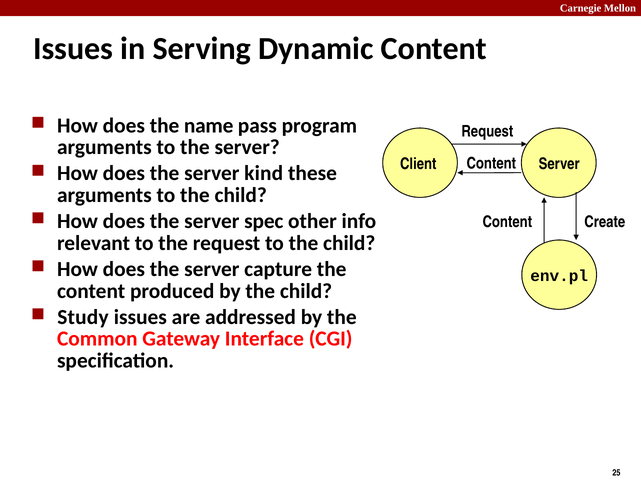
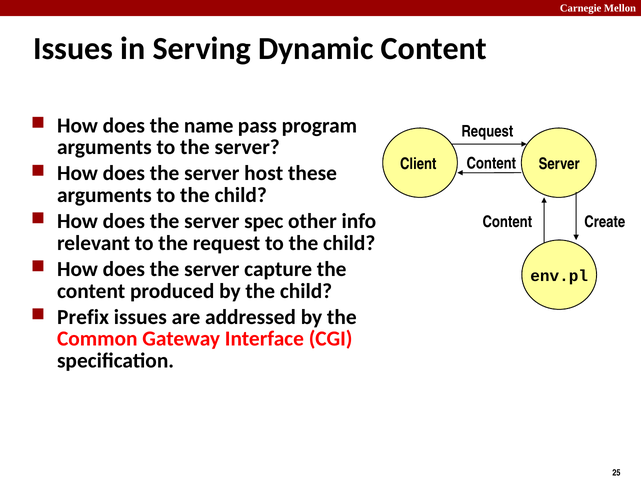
kind: kind -> host (264, 173)
Study: Study -> Prefix (83, 317)
